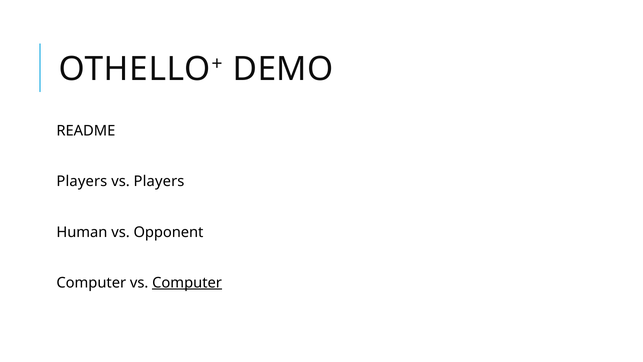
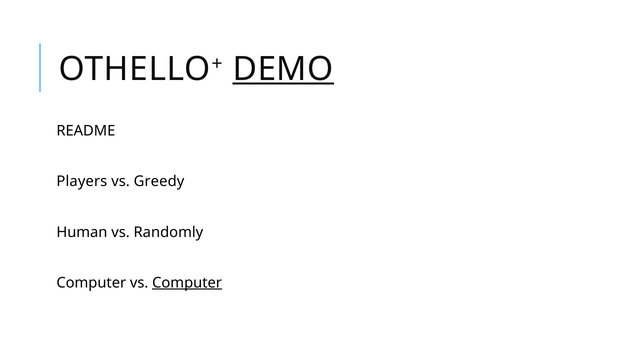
DEMO underline: none -> present (283, 69)
vs Players: Players -> Greedy (159, 181)
Opponent: Opponent -> Randomly (168, 232)
